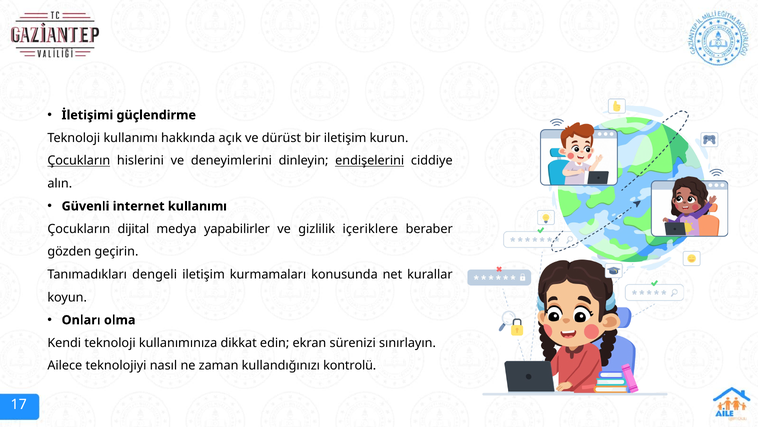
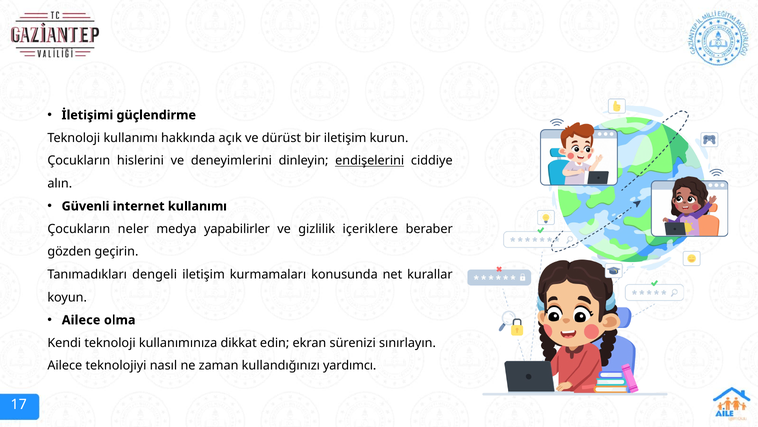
Çocukların underline: present -> none (79, 160)
dijital: dijital -> neler (133, 229)
Onları: Onları -> Ailece (81, 320)
kontrolü: kontrolü -> yardımcı (350, 365)
